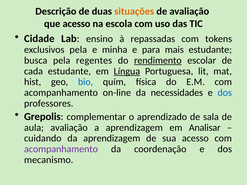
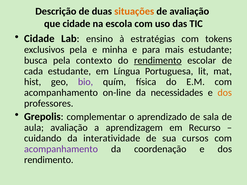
que acesso: acesso -> cidade (76, 24)
repassadas: repassadas -> estratégias (153, 39)
regentes: regentes -> contexto (94, 61)
Língua underline: present -> none (127, 71)
bio colour: blue -> purple (86, 82)
dos colour: blue -> orange (225, 93)
Analisar: Analisar -> Recurso (205, 128)
da aprendizagem: aprendizagem -> interatividade (112, 138)
sua acesso: acesso -> cursos (195, 138)
mecanismo: mecanismo -> rendimento (49, 160)
